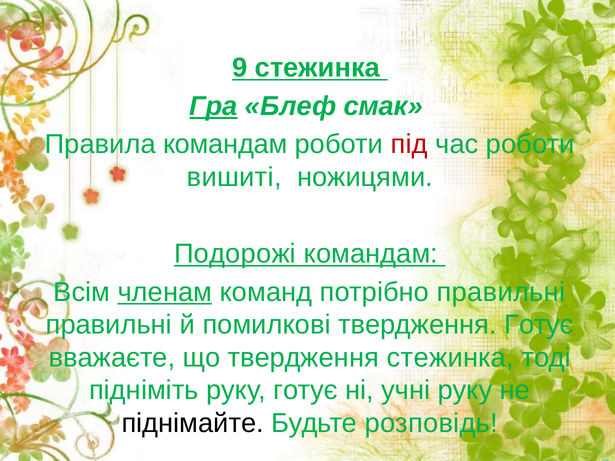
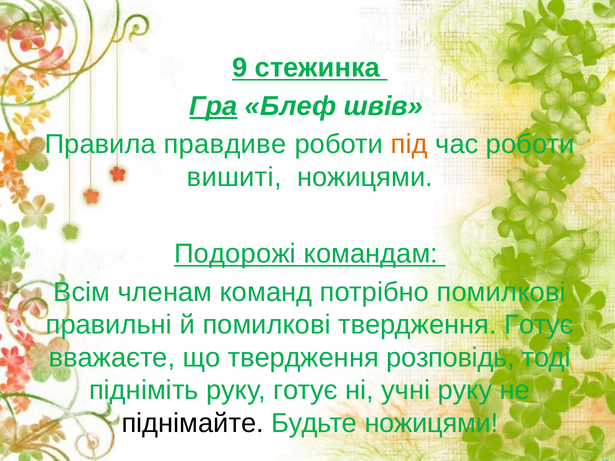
смак: смак -> швів (383, 106)
Правила командам: командам -> правдиве (225, 145)
під colour: red -> orange (409, 145)
членам underline: present -> none (165, 292)
потрібно правильні: правильні -> помилкові (501, 292)
твердження стежинка: стежинка -> розповідь (451, 358)
Будьте розповідь: розповідь -> ножицями (431, 423)
